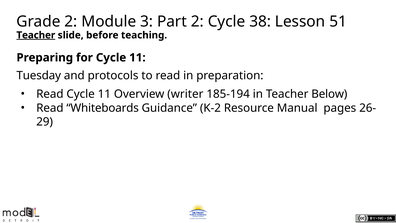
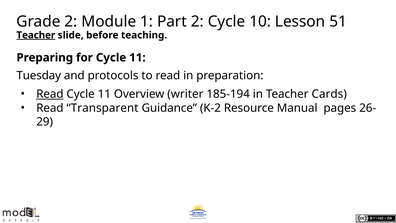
3: 3 -> 1 (147, 21)
38: 38 -> 10 (260, 21)
Read underline: none -> present (50, 94)
Below: Below -> Cards (329, 94)
Whiteboards: Whiteboards -> Transparent (103, 108)
